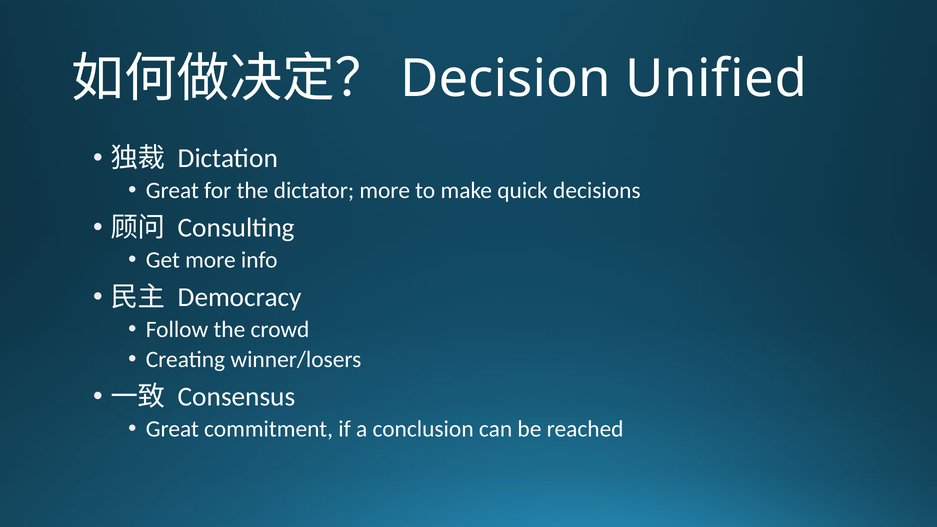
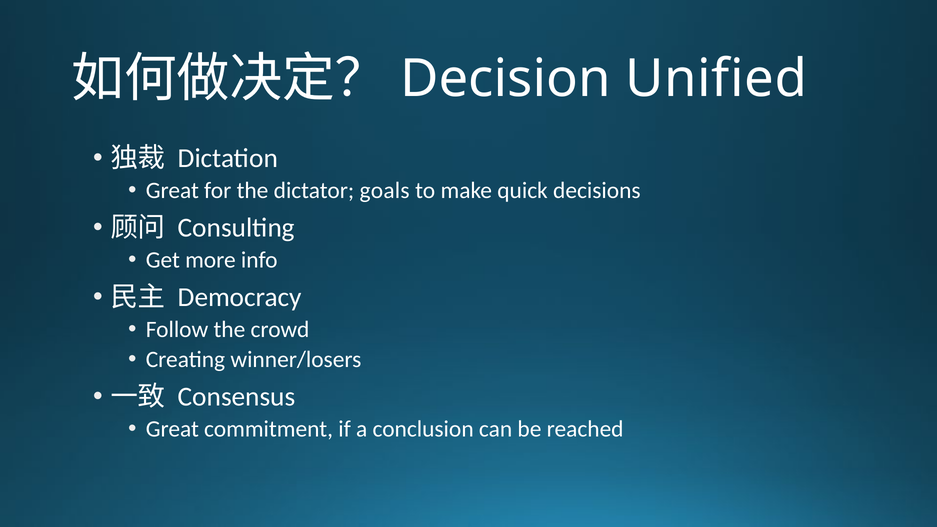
dictator more: more -> goals (385, 191)
